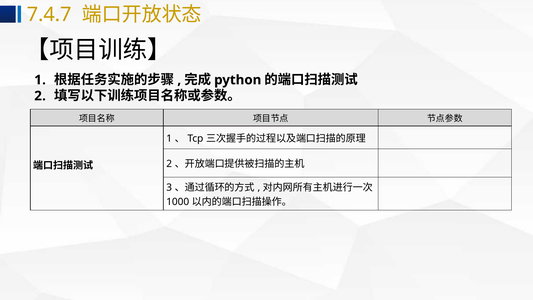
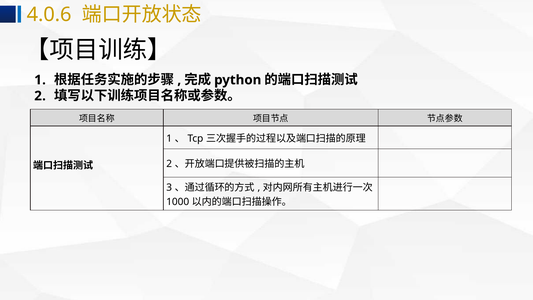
7.4.7: 7.4.7 -> 4.0.6 (49, 15)
